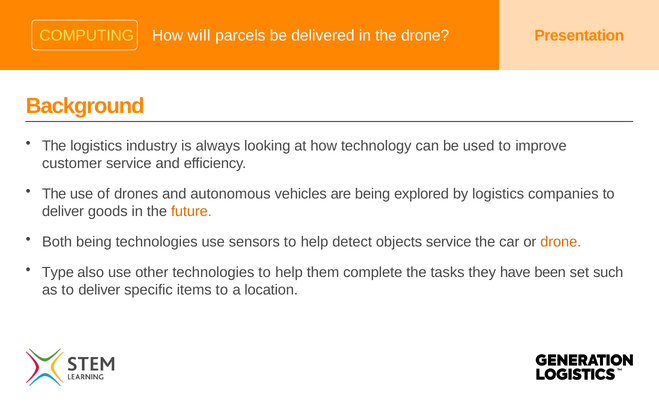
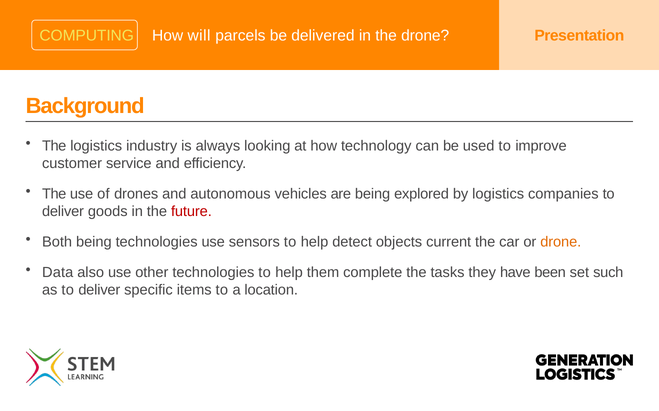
future colour: orange -> red (191, 212)
objects service: service -> current (449, 242)
Type: Type -> Data (58, 273)
